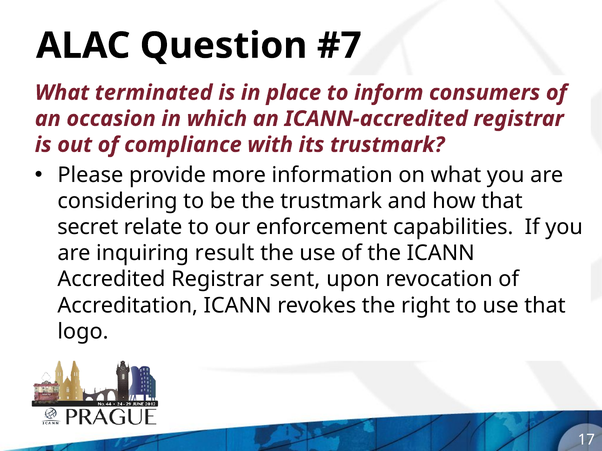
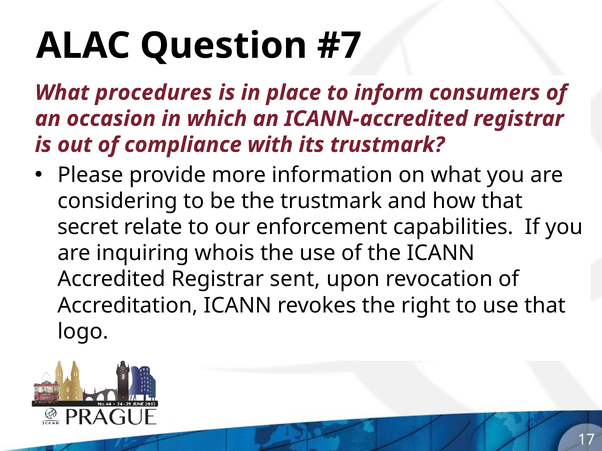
terminated: terminated -> procedures (154, 93)
result: result -> whois (225, 254)
